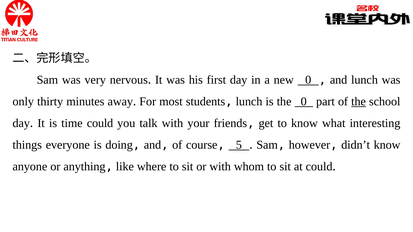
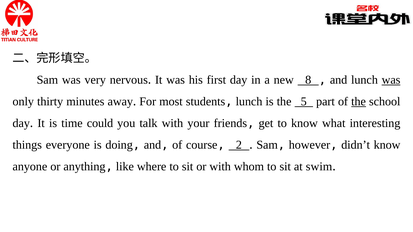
new 0: 0 -> 8 (308, 80)
was underline: none -> present (391, 80)
the 0: 0 -> 5 (304, 102)
5: 5 -> 2 (239, 145)
at could: could -> swim (319, 167)
